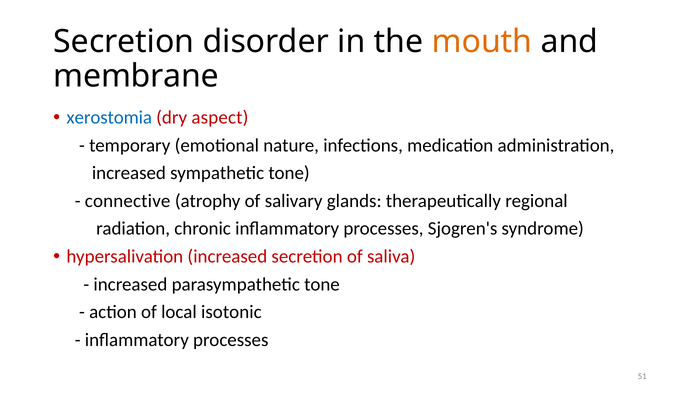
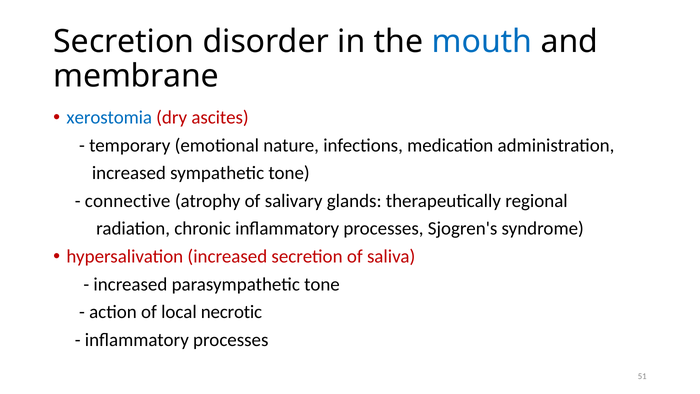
mouth colour: orange -> blue (482, 41)
aspect: aspect -> ascites (220, 118)
isotonic: isotonic -> necrotic (231, 312)
